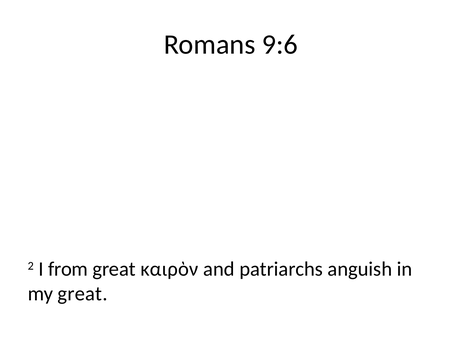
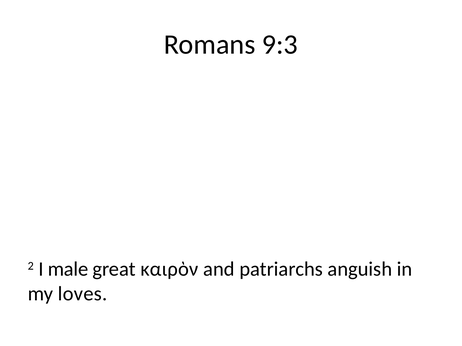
9:6: 9:6 -> 9:3 (280, 45)
from: from -> male (68, 270)
my great: great -> loves (83, 294)
